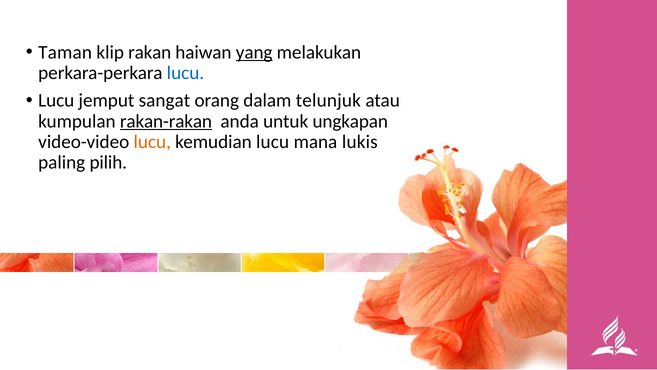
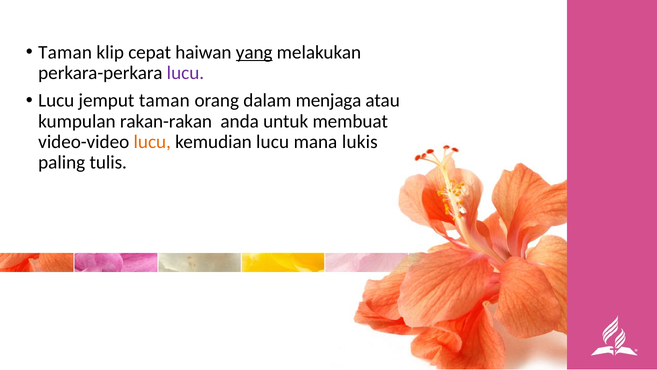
rakan: rakan -> cepat (150, 52)
lucu colour: blue -> purple (185, 73)
jemput sangat: sangat -> taman (164, 100)
telunjuk: telunjuk -> menjaga (329, 100)
rakan-rakan underline: present -> none (166, 121)
ungkapan: ungkapan -> membuat (350, 121)
pilih: pilih -> tulis (108, 162)
